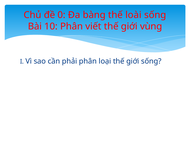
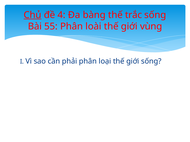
Chủ underline: none -> present (33, 15)
0: 0 -> 4 (62, 15)
loài: loài -> trắc (134, 15)
10: 10 -> 55 (51, 26)
viết: viết -> loài (93, 26)
